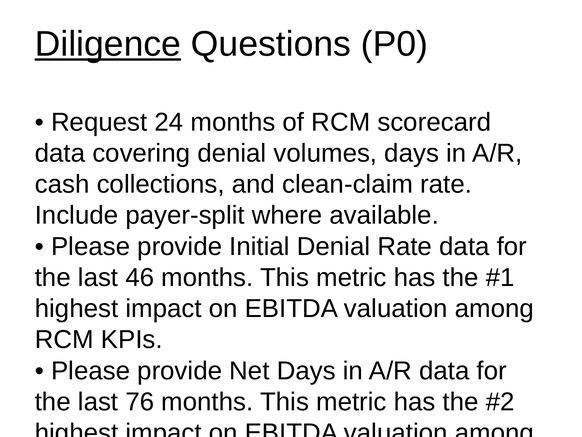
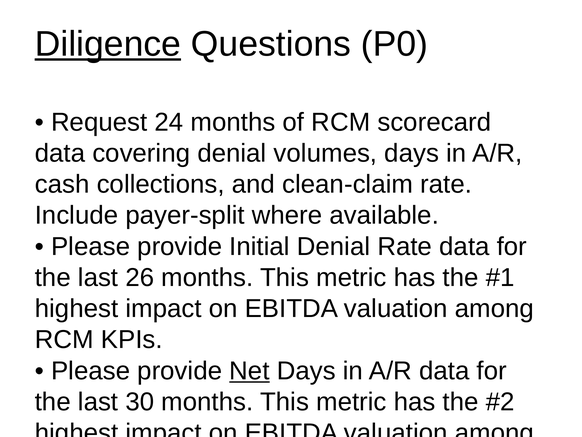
46: 46 -> 26 (140, 277)
Net underline: none -> present (249, 370)
76: 76 -> 30 (140, 401)
